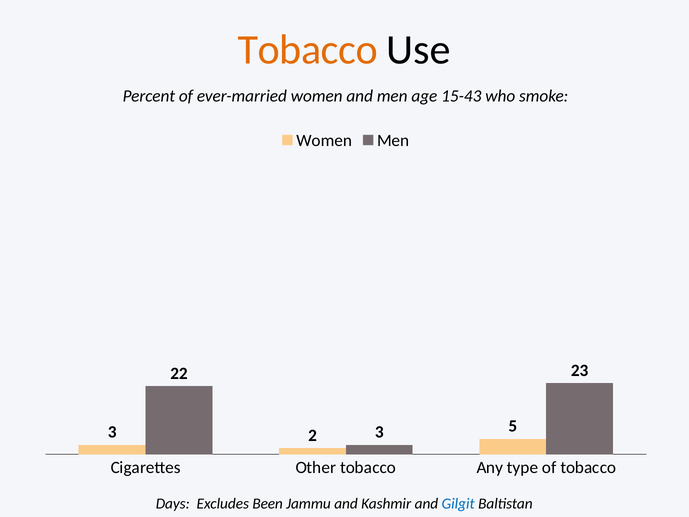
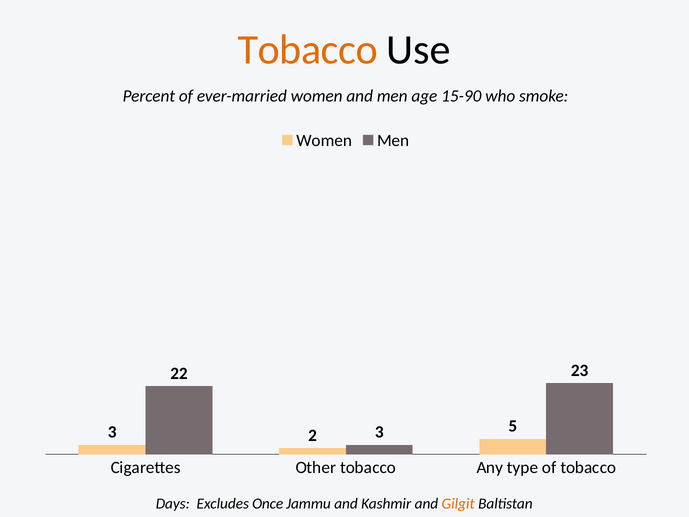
15-43: 15-43 -> 15-90 (461, 96)
Been: Been -> Once (268, 503)
Gilgit colour: blue -> orange (458, 503)
